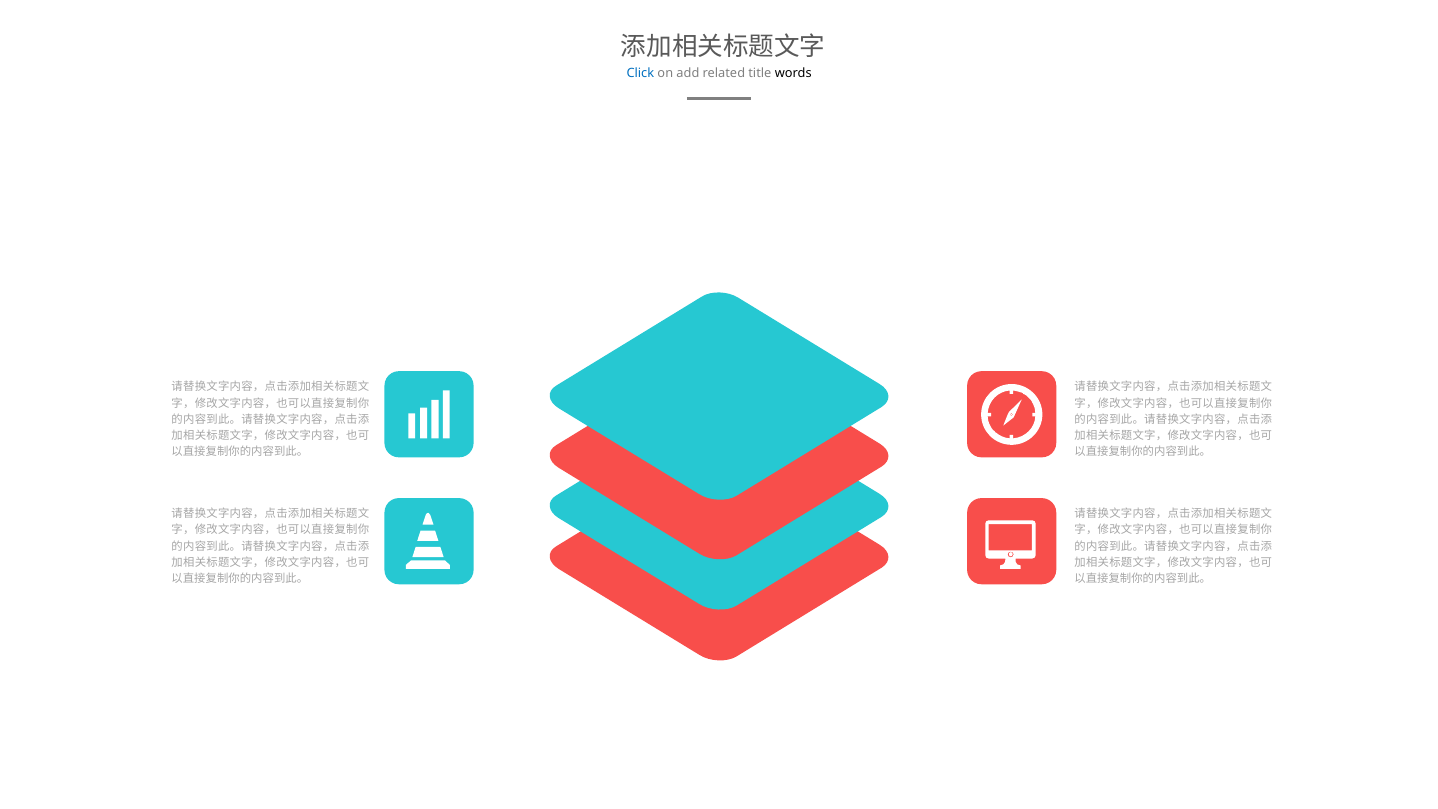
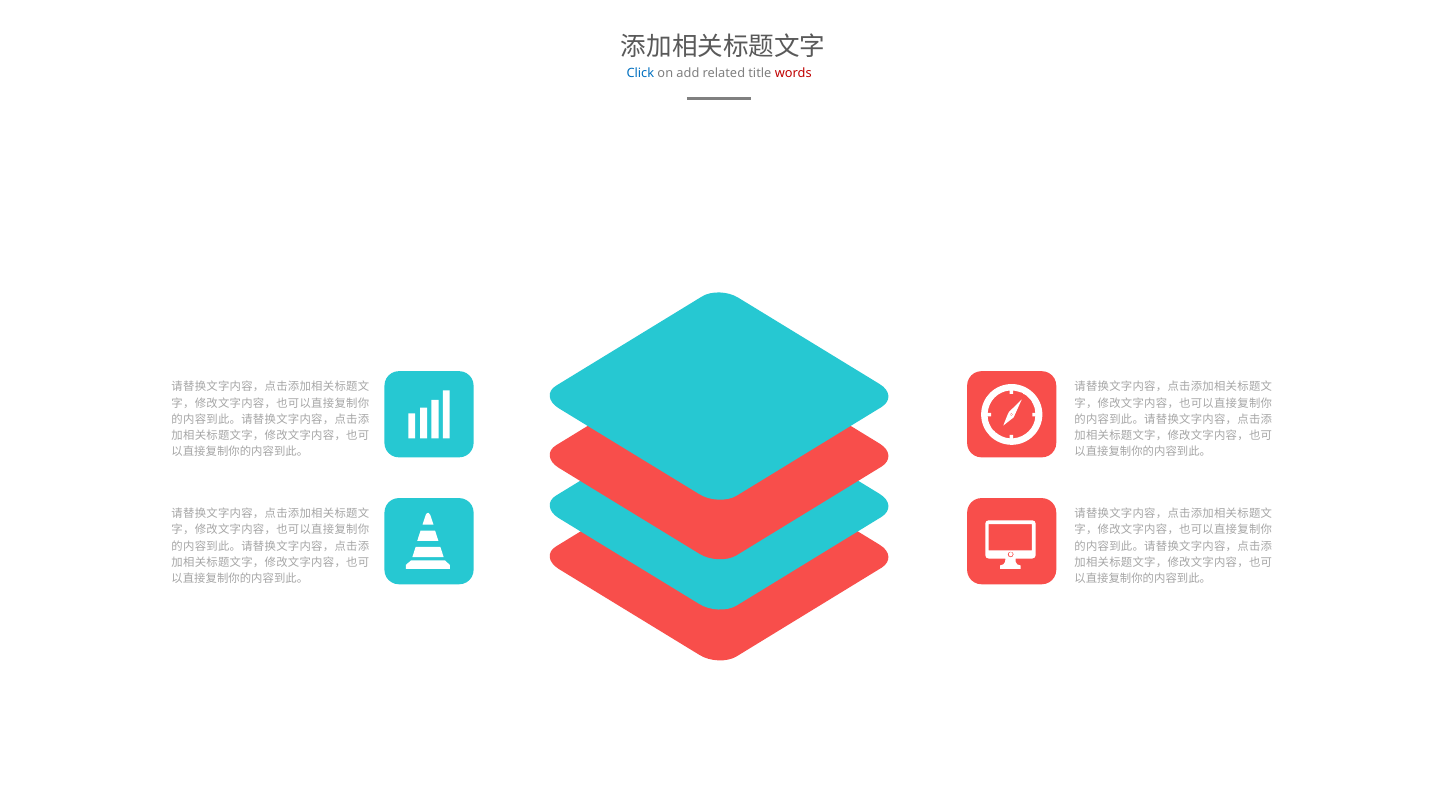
words colour: black -> red (793, 74)
